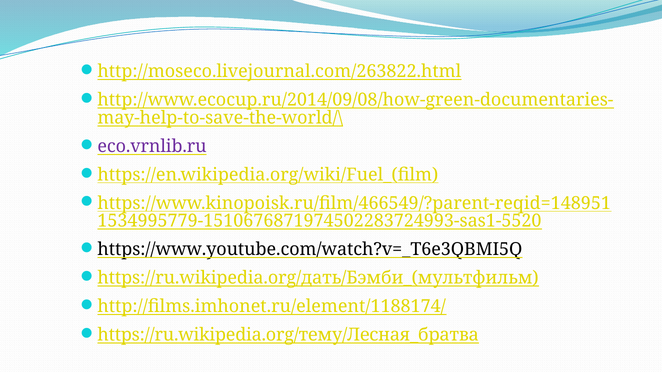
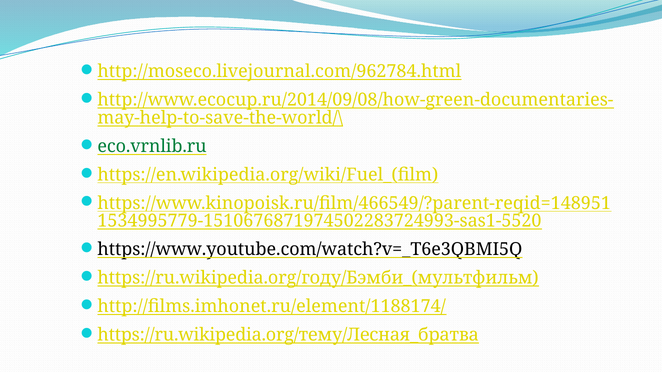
http://moseco.livejournal.com/263822.html: http://moseco.livejournal.com/263822.html -> http://moseco.livejournal.com/962784.html (279, 71)
eco.vrnlib.ru colour: purple -> green (152, 146)
https://ru.wikipedia.org/дать/Бэмби_(мультфильм: https://ru.wikipedia.org/дать/Бэмби_(мультфильм -> https://ru.wikipedia.org/году/Бэмби_(мультфильм (318, 278)
